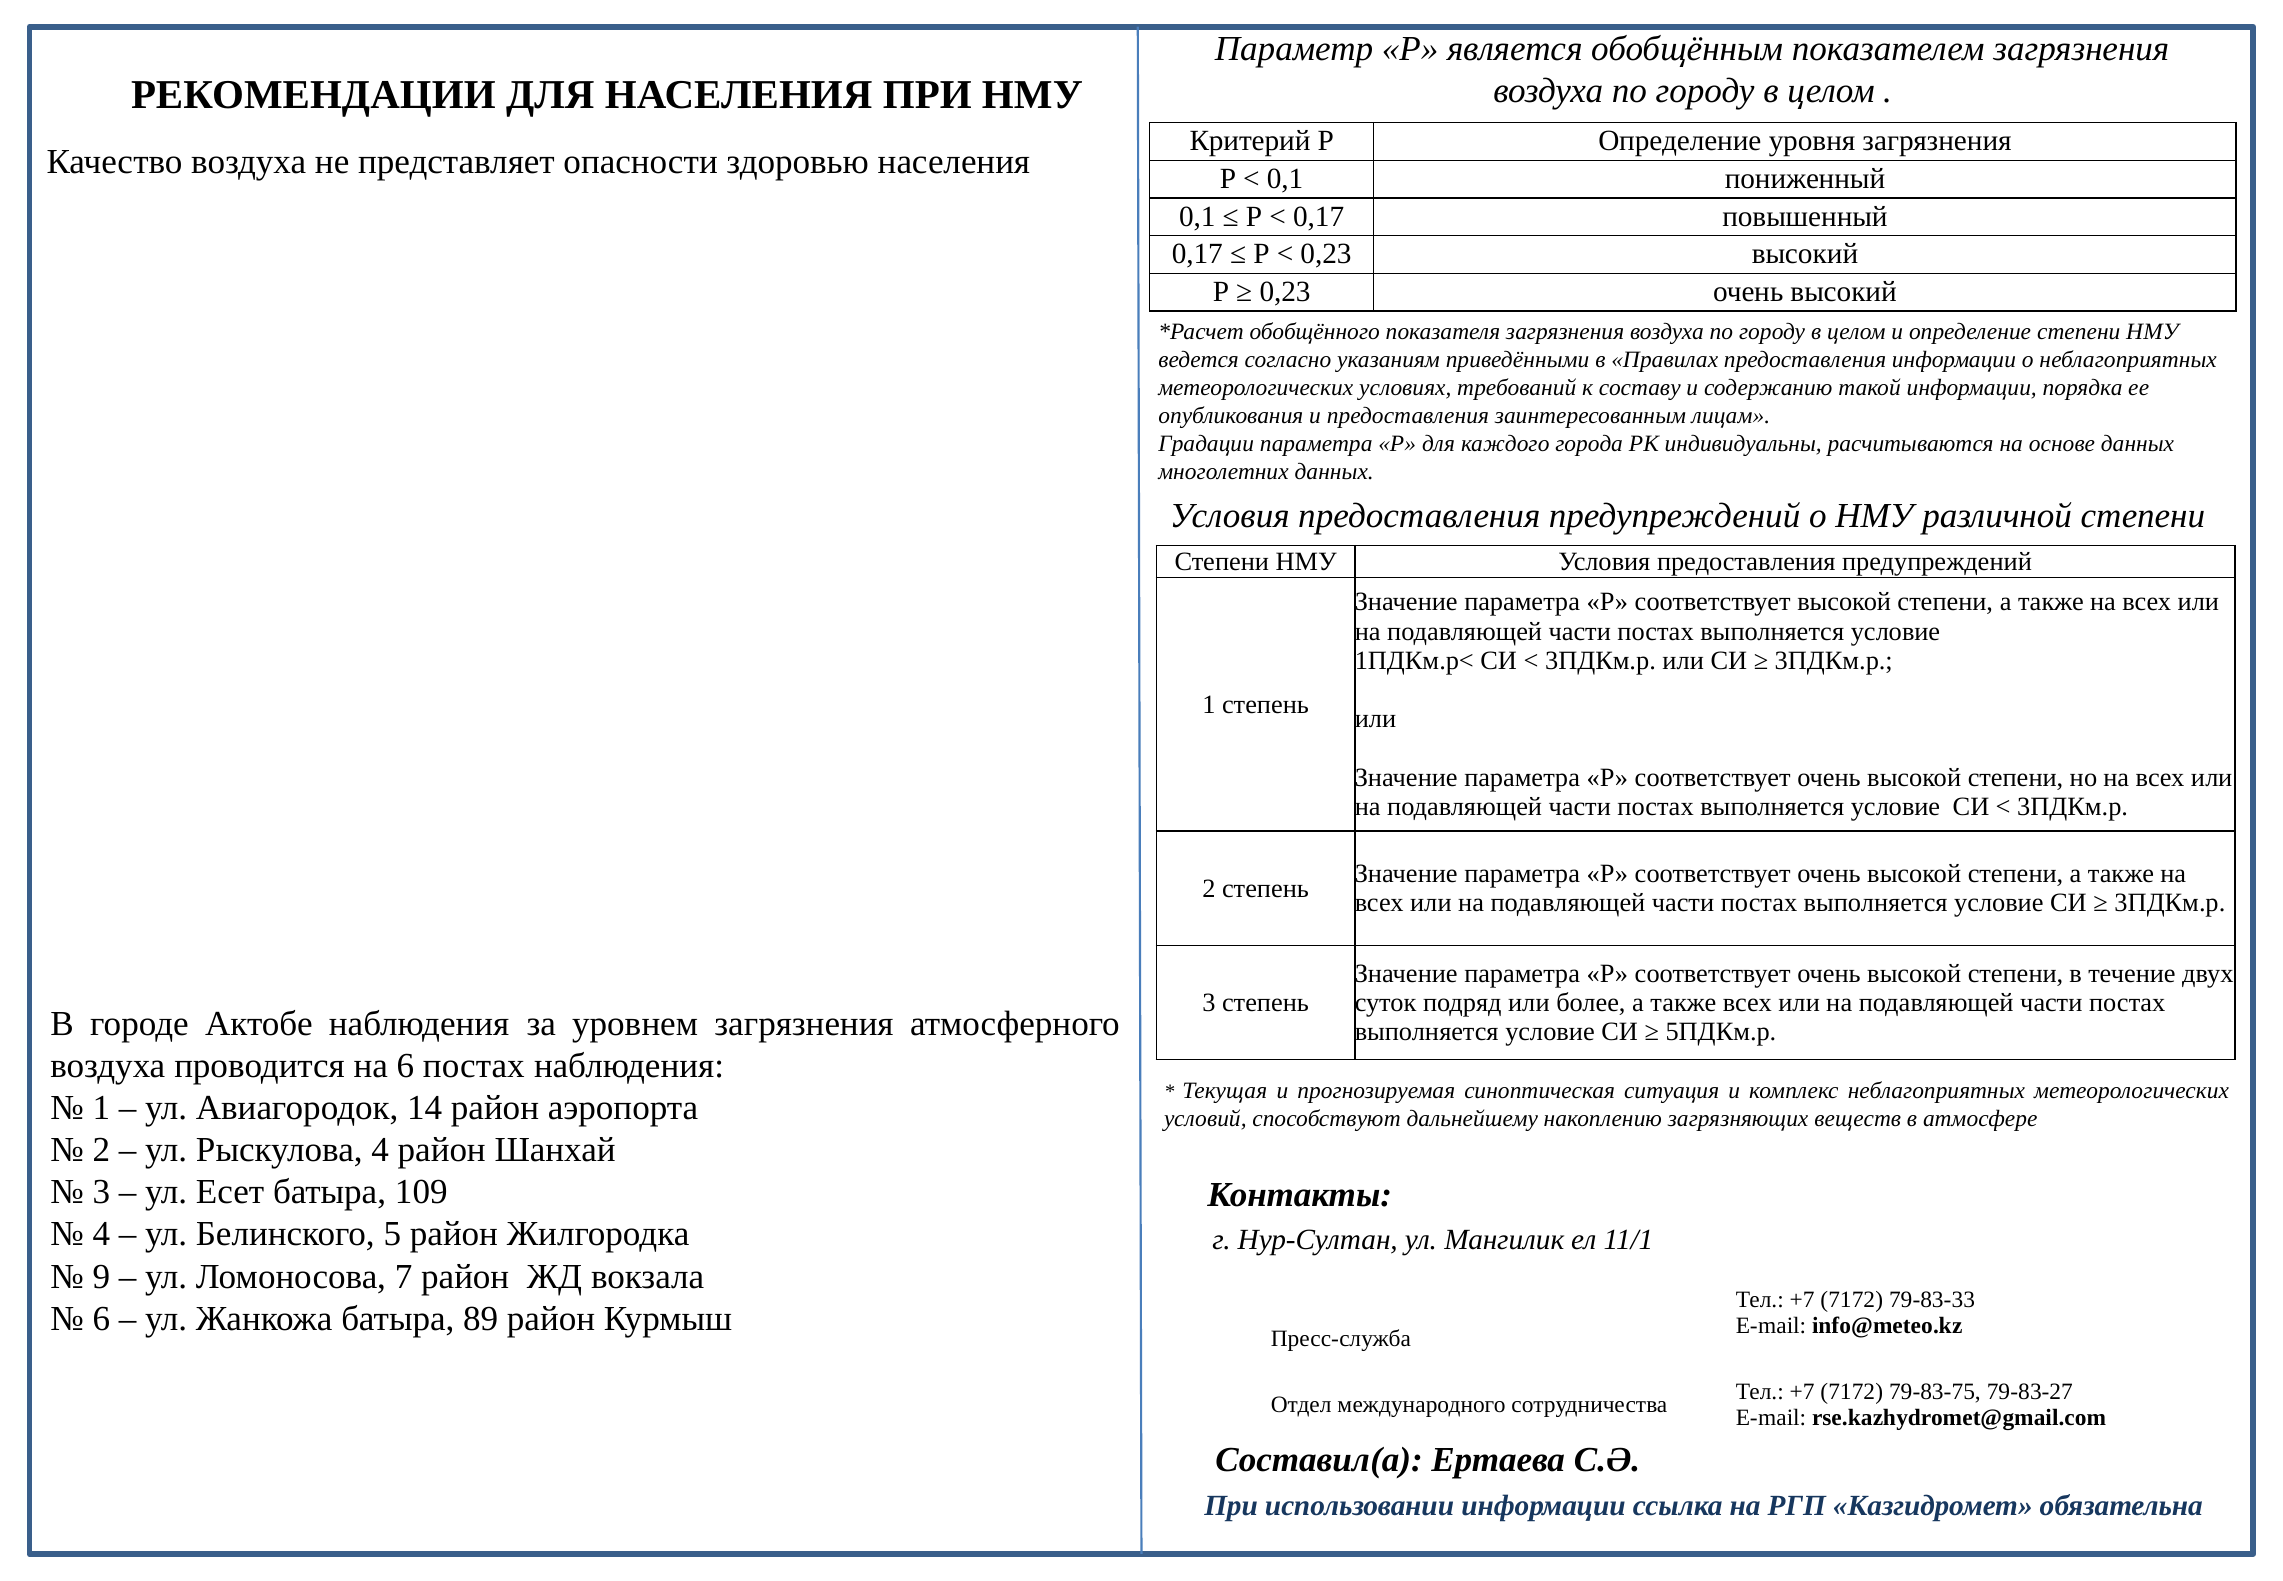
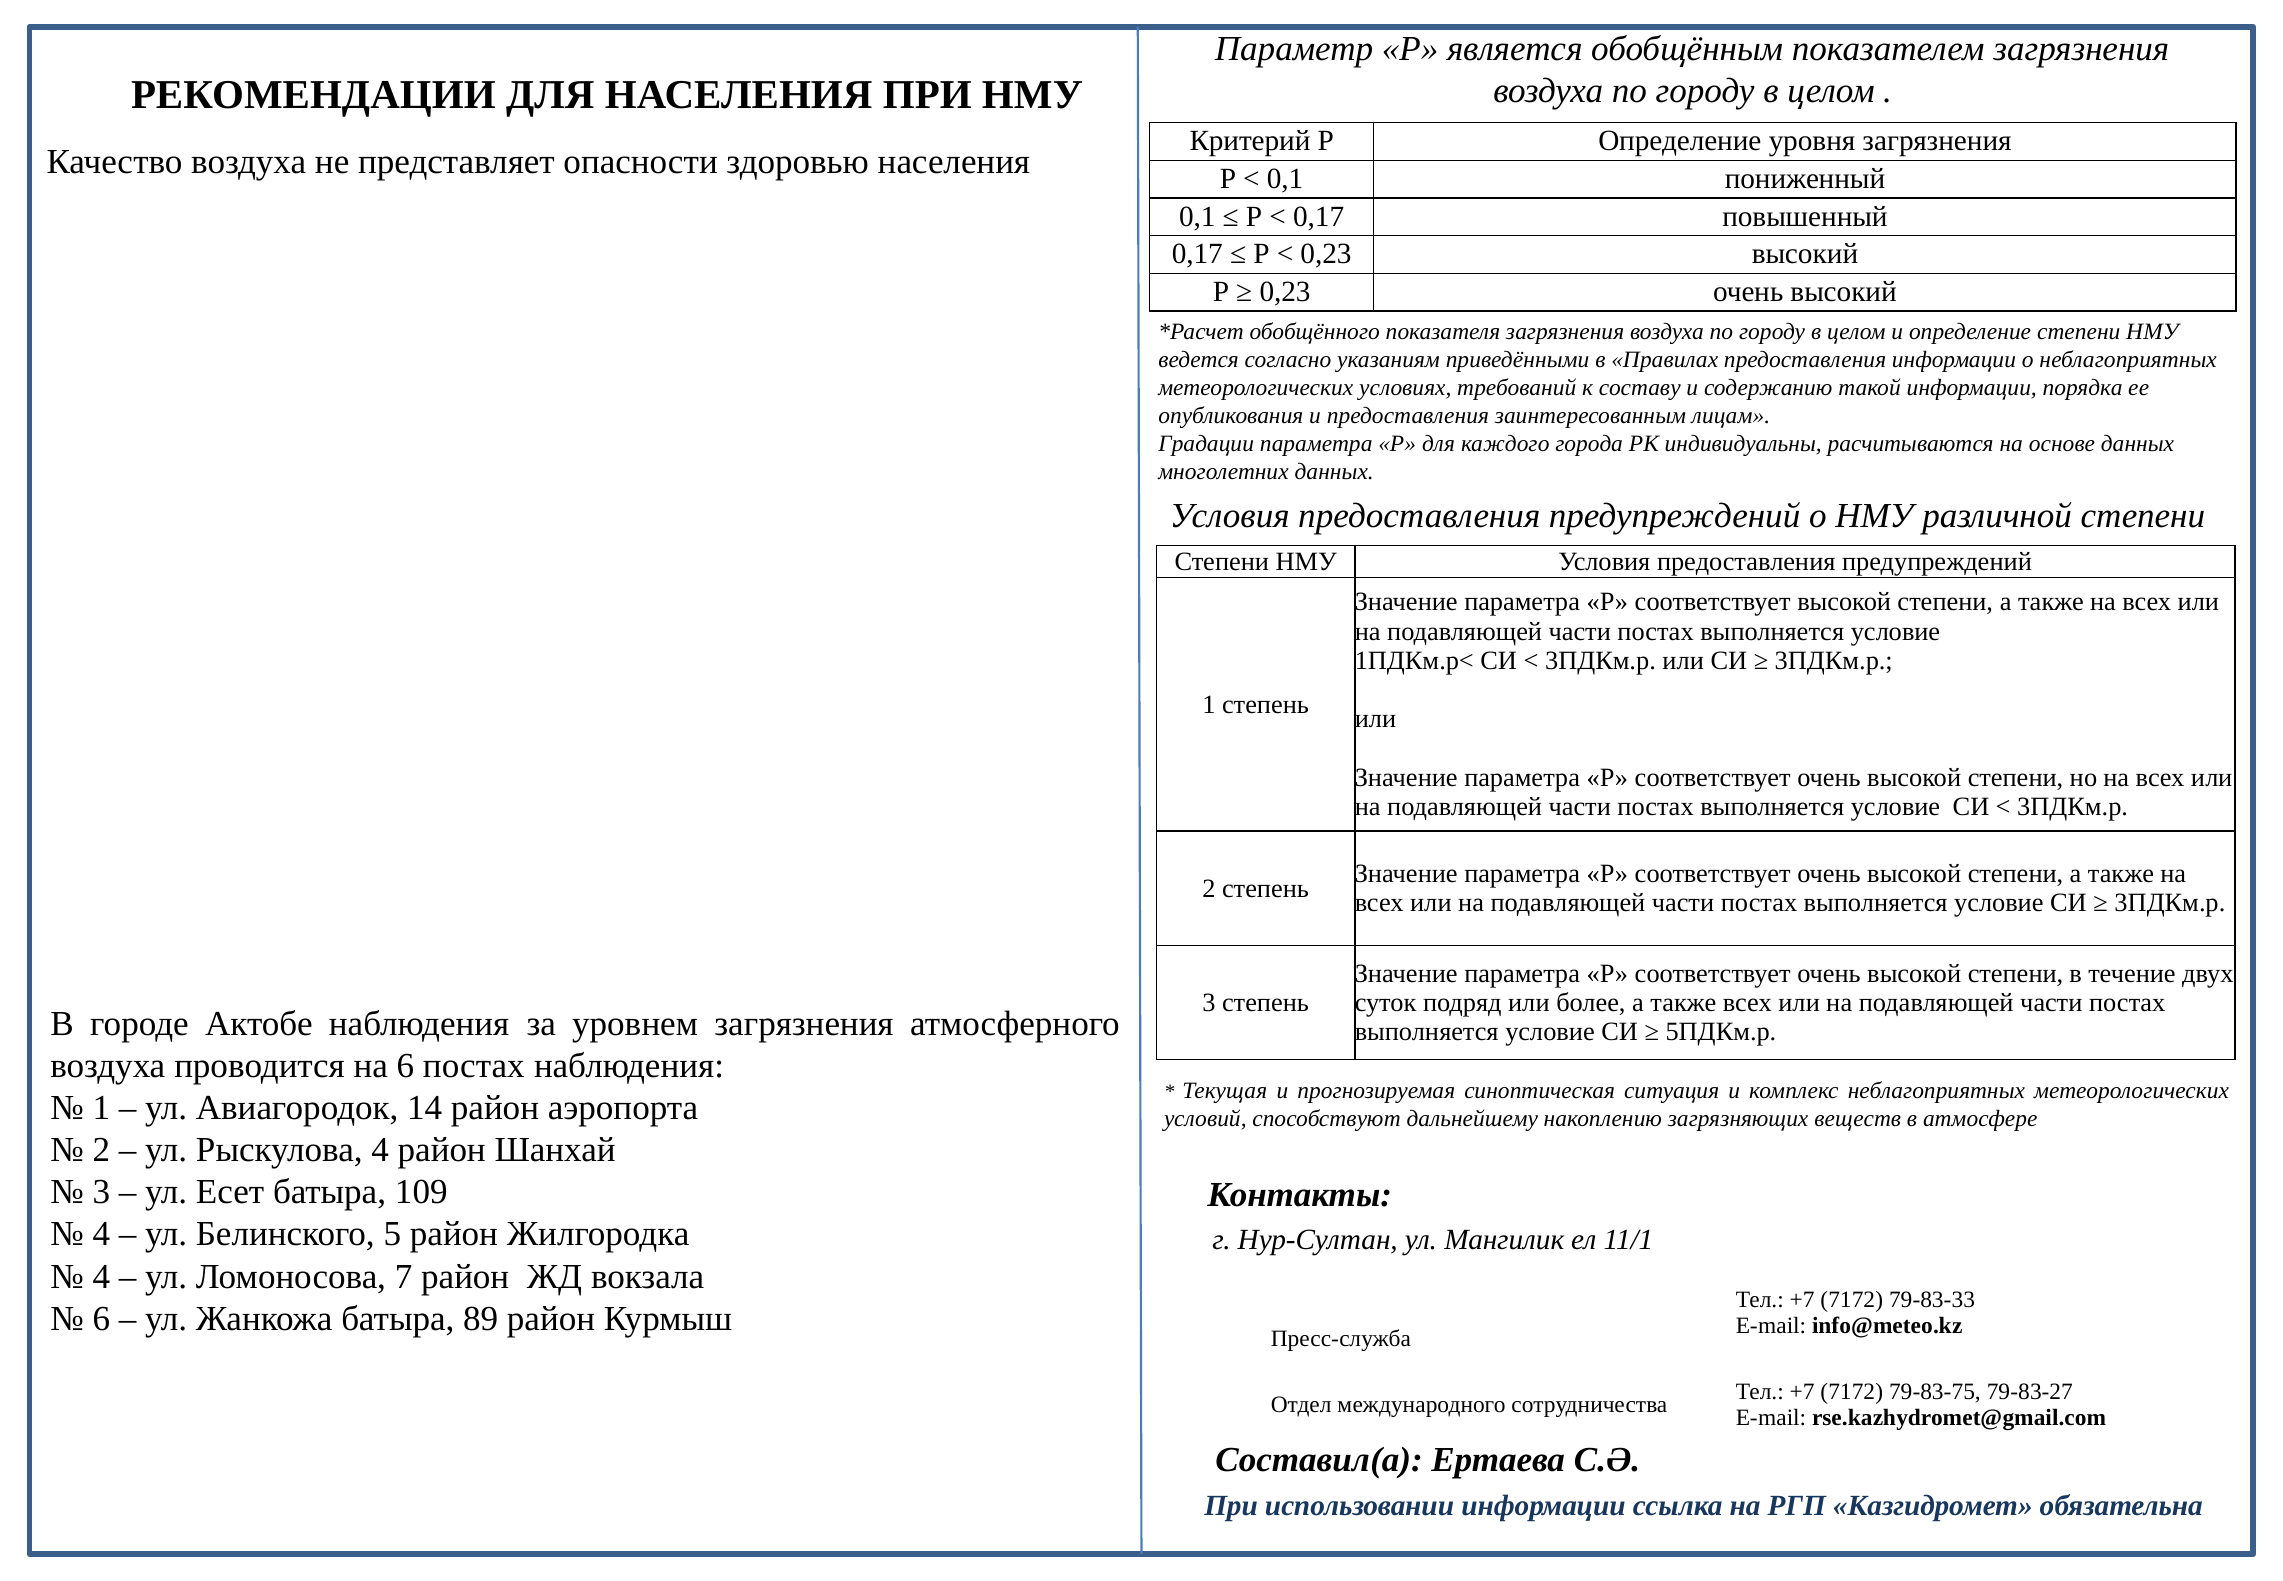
9: 9 -> 4 (101, 1276)
